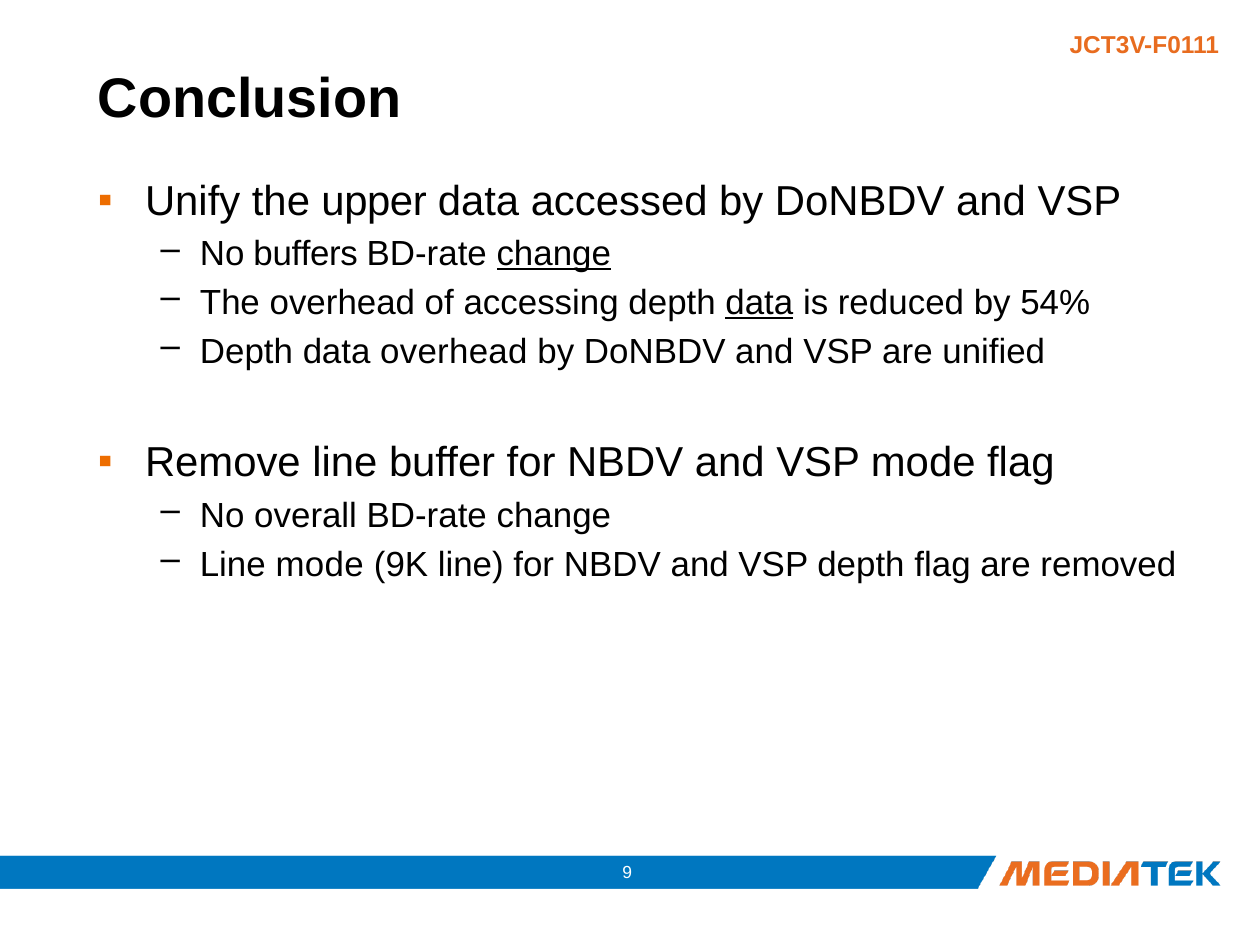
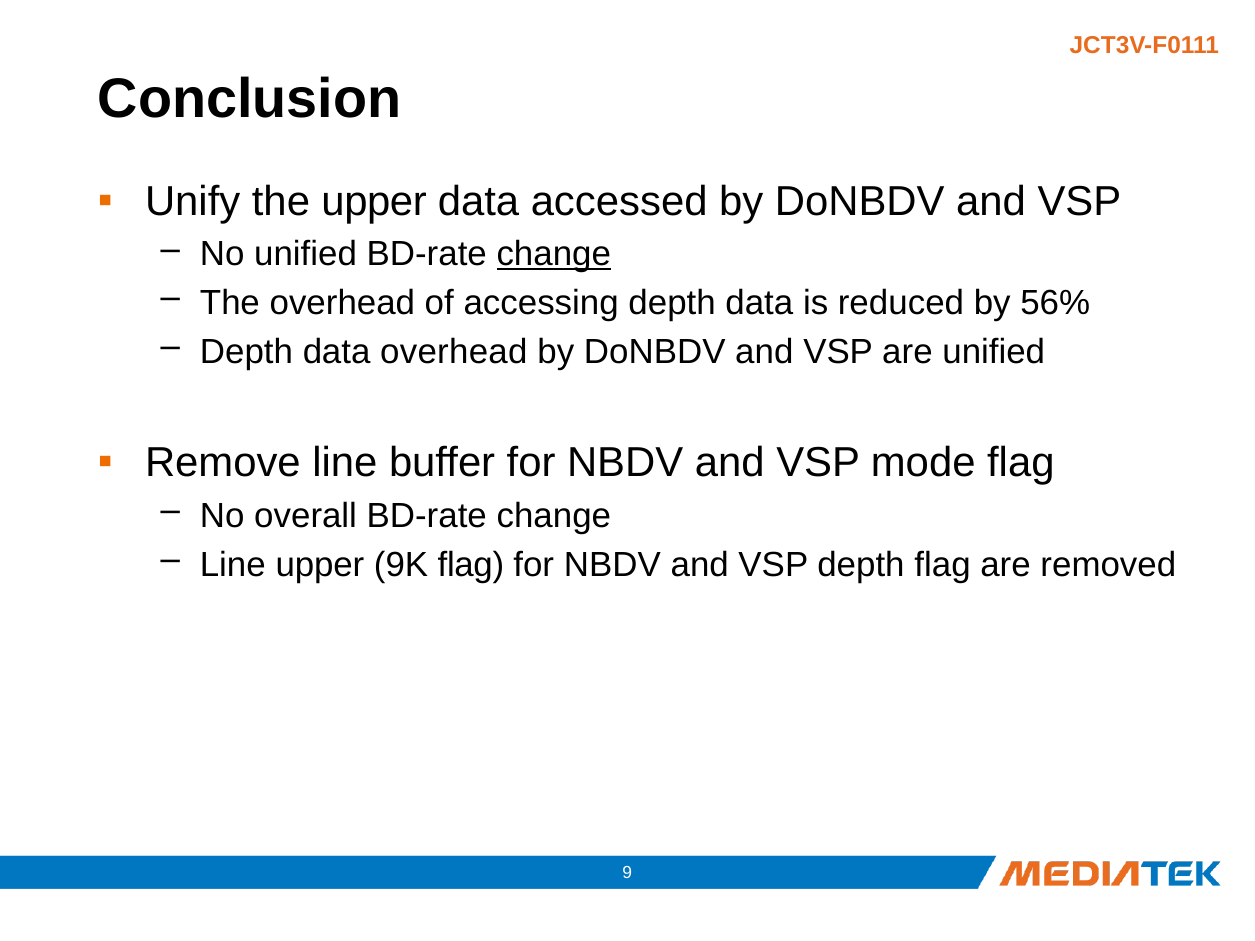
No buffers: buffers -> unified (306, 254)
data underline: present -> none (759, 303)
54%: 54% -> 56% (1055, 303)
Line mode: mode -> upper (320, 565)
9K line: line -> flag (471, 565)
